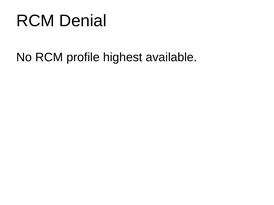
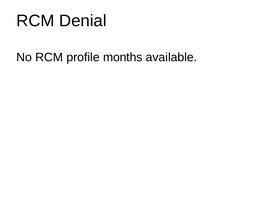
highest: highest -> months (123, 57)
